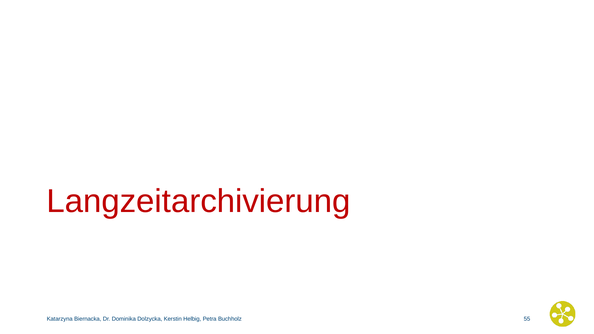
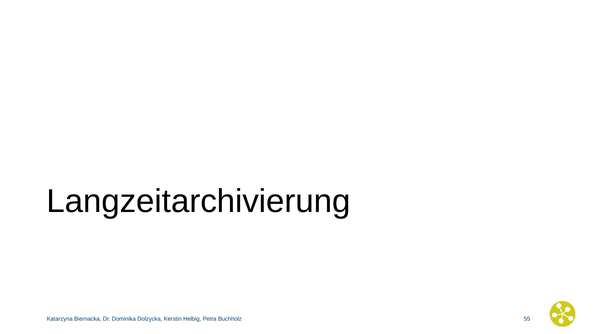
Langzeitarchivierung colour: red -> black (199, 201)
